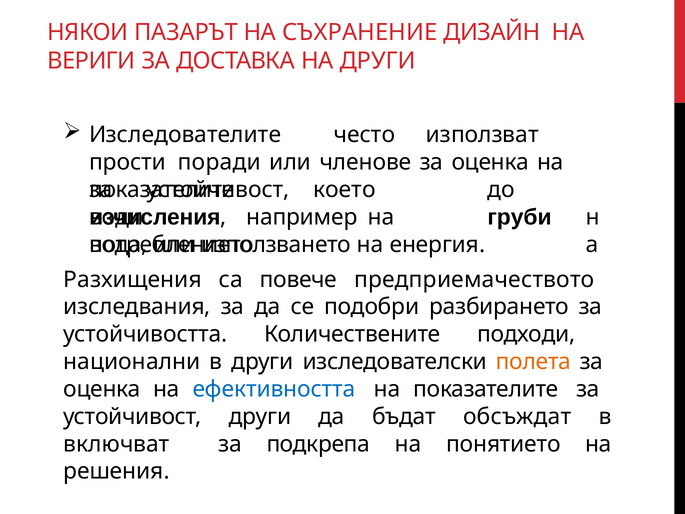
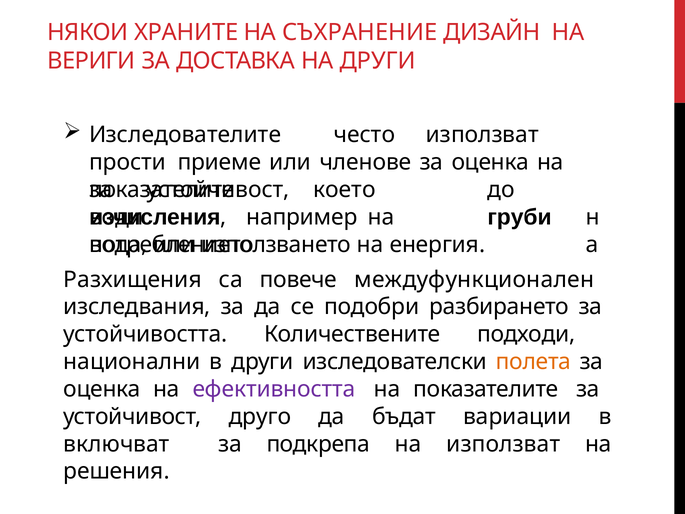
ПАЗАРЪТ: ПАЗАРЪТ -> ХРАНИТЕ (186, 32)
поради: поради -> приеме (219, 162)
предприемачеството: предприемачеството -> междуфункционален (474, 279)
ефективността colour: blue -> purple (274, 389)
устойчивост други: други -> друго (260, 416)
обсъждат: обсъждат -> вариации (517, 416)
на понятието: понятието -> използват (503, 444)
